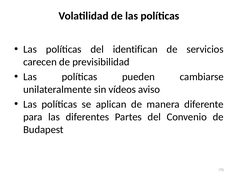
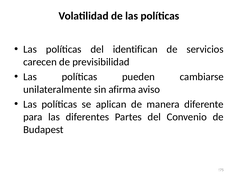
vídeos: vídeos -> afirma (122, 90)
